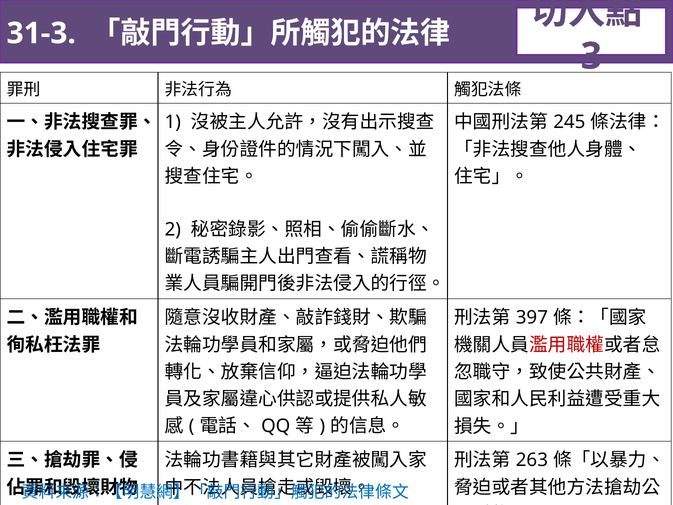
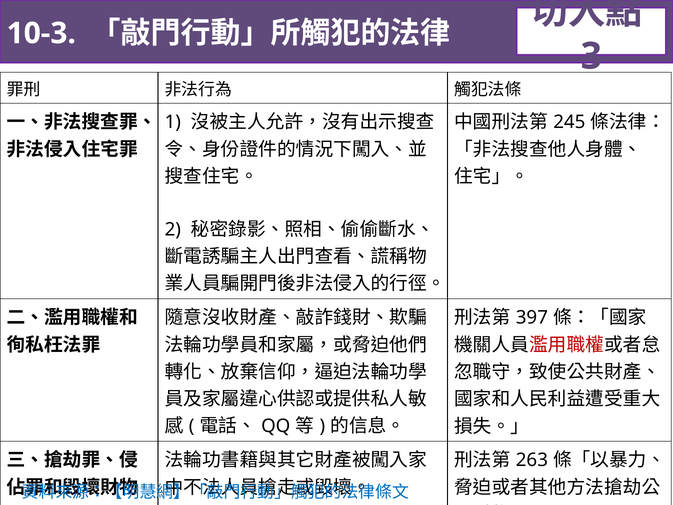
31-3: 31-3 -> 10-3 (41, 33)
